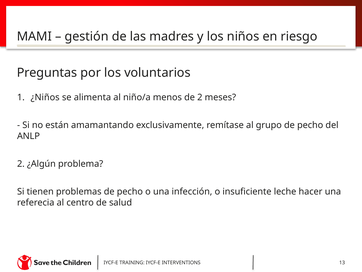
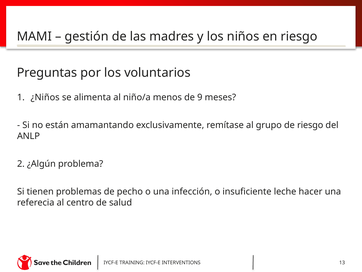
de 2: 2 -> 9 (200, 97)
grupo de pecho: pecho -> riesgo (310, 125)
